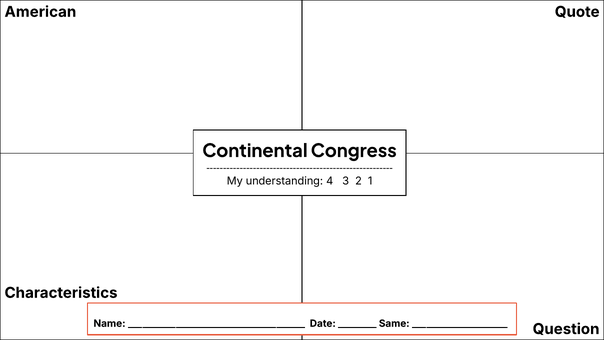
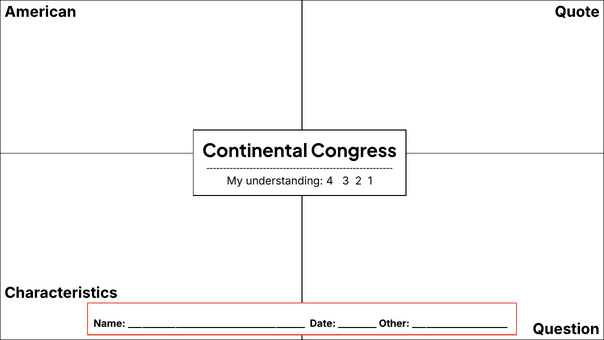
Same: Same -> Other (394, 323)
